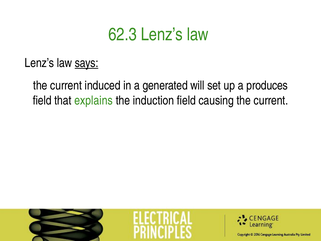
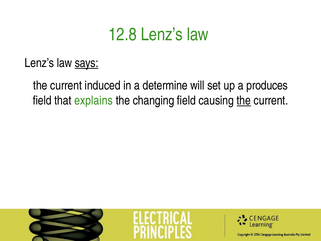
62.3: 62.3 -> 12.8 (123, 34)
generated: generated -> determine (165, 85)
induction: induction -> changing (154, 100)
the underline: none -> present (244, 100)
